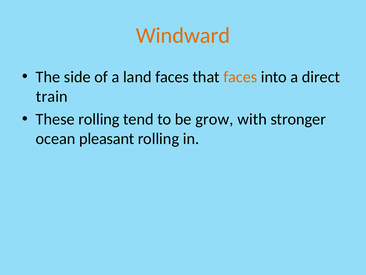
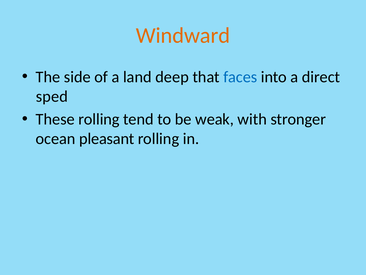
land faces: faces -> deep (172, 77)
faces colour: orange -> blue (240, 77)
train: train -> sped (52, 96)
grow: grow -> weak (215, 119)
